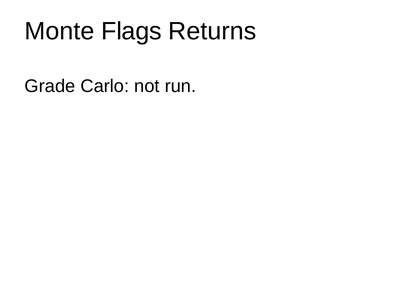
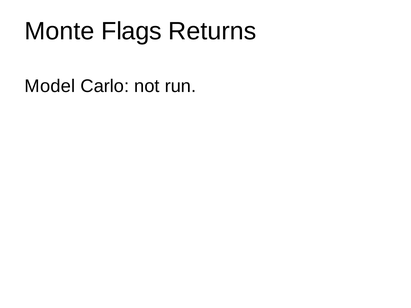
Grade: Grade -> Model (50, 86)
